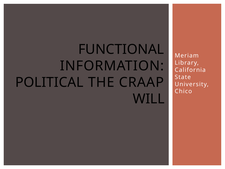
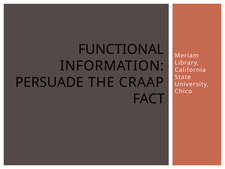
POLITICAL: POLITICAL -> PERSUADE (49, 82)
WILL: WILL -> FACT (149, 99)
